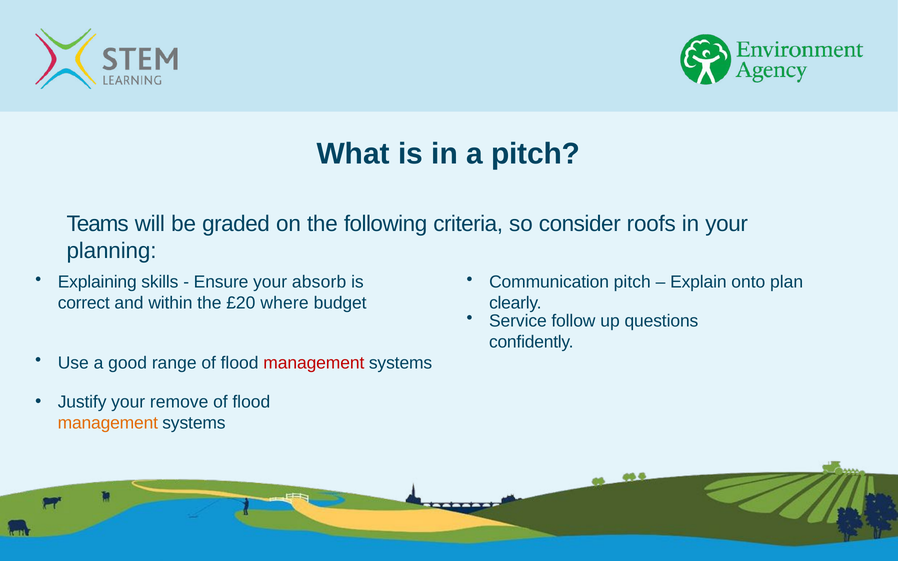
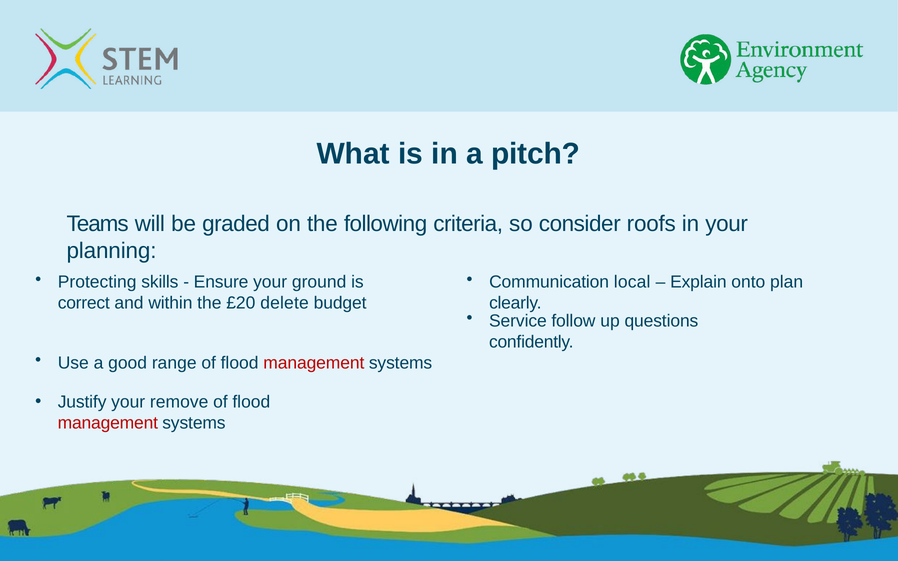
Explaining: Explaining -> Protecting (97, 282)
absorb: absorb -> ground (319, 282)
Communication pitch: pitch -> local (632, 282)
where: where -> delete (285, 303)
management colour: orange -> red (108, 423)
